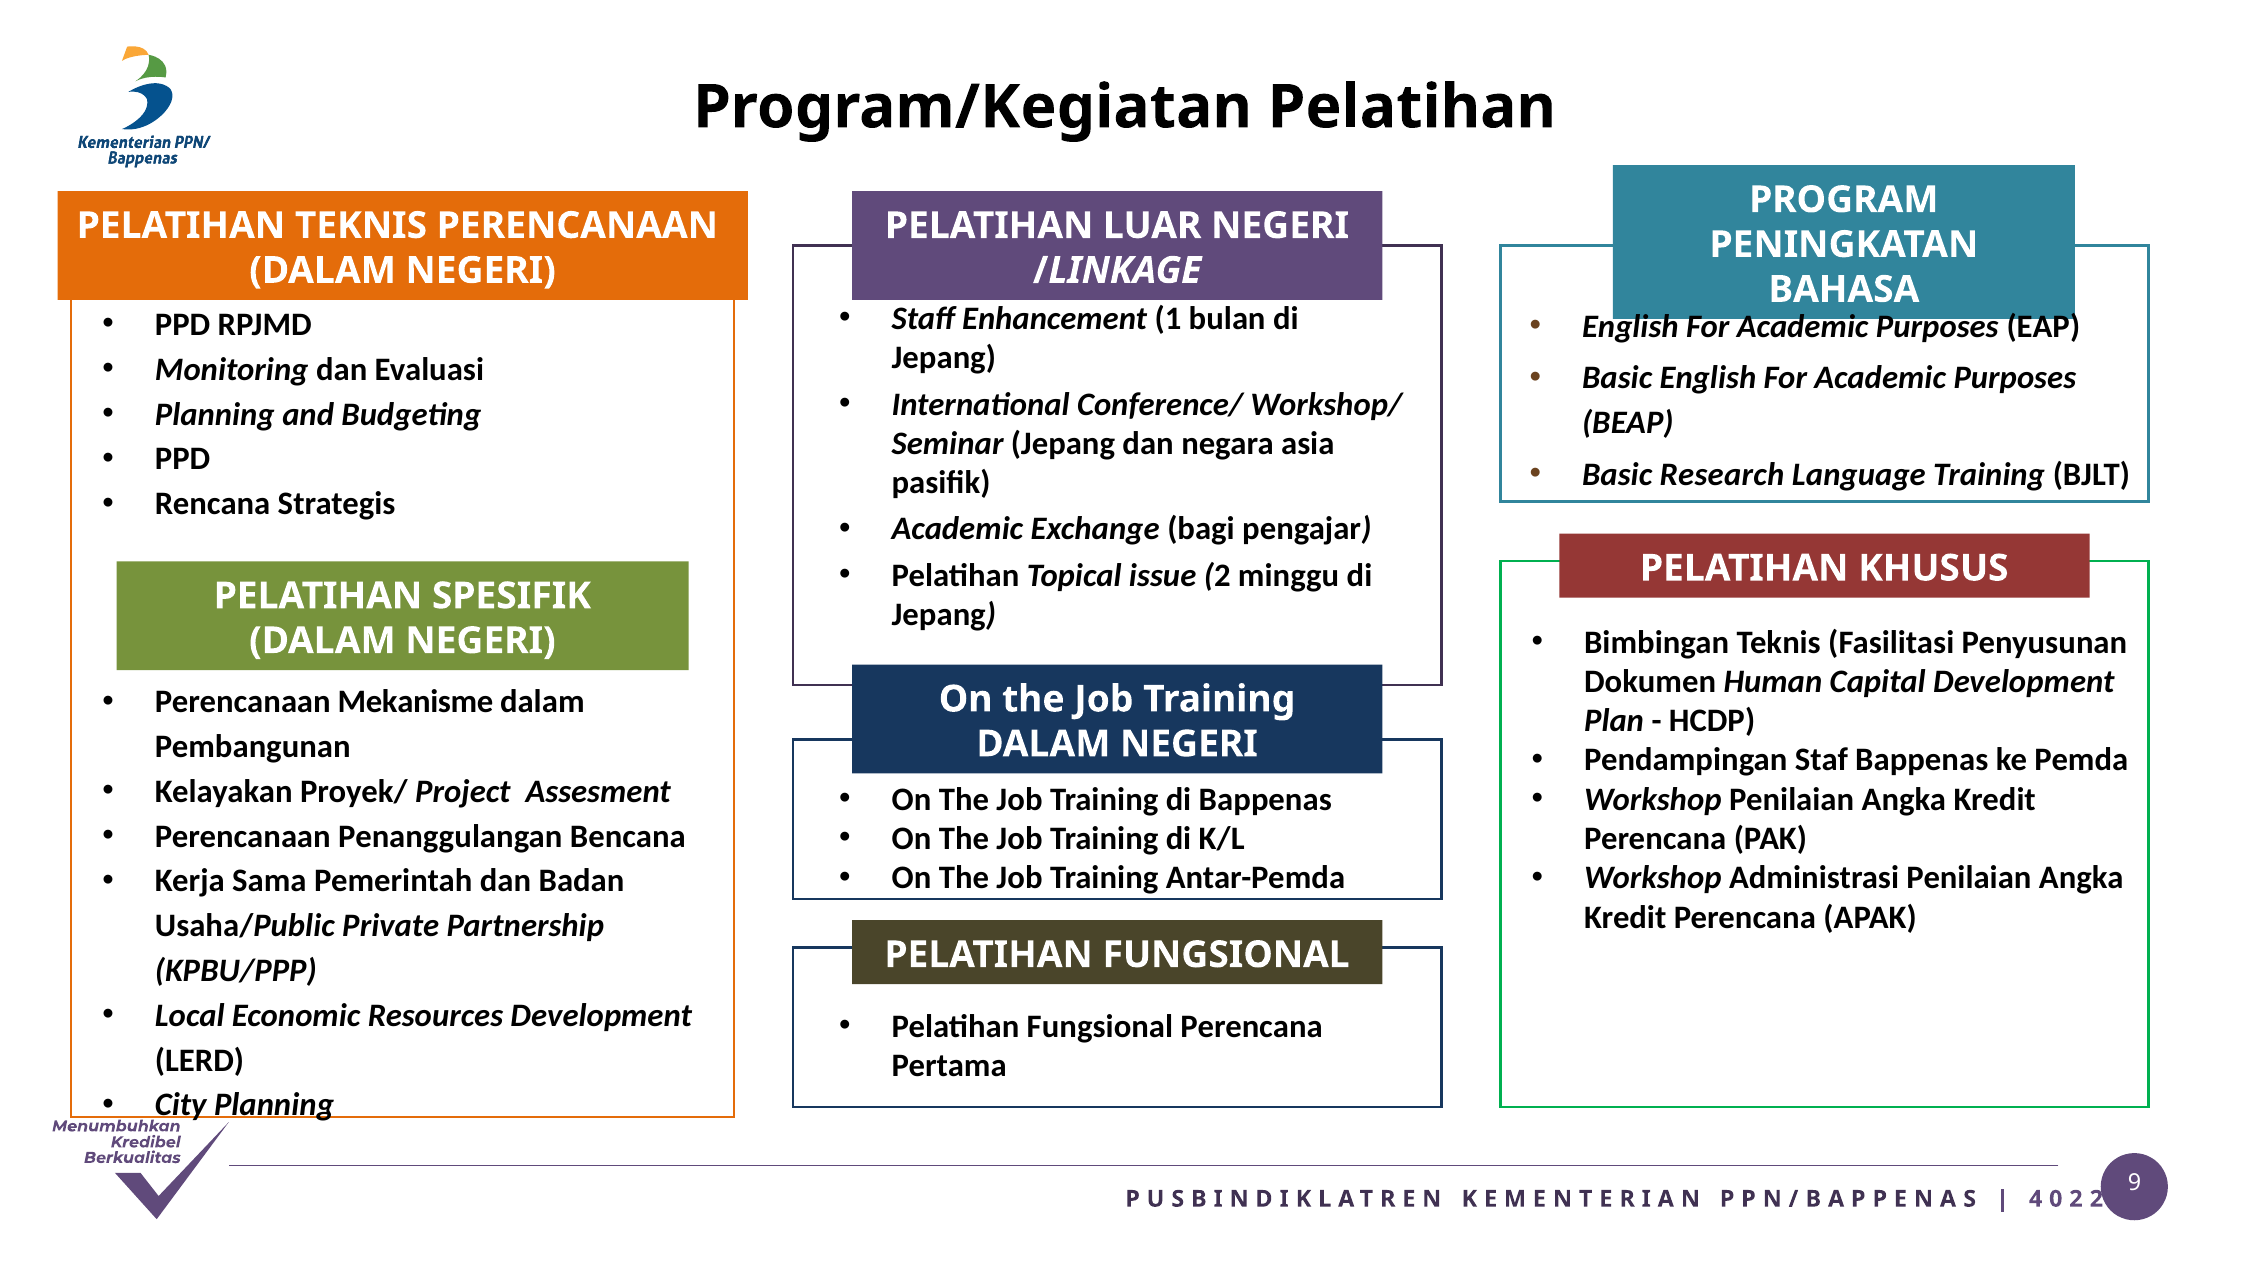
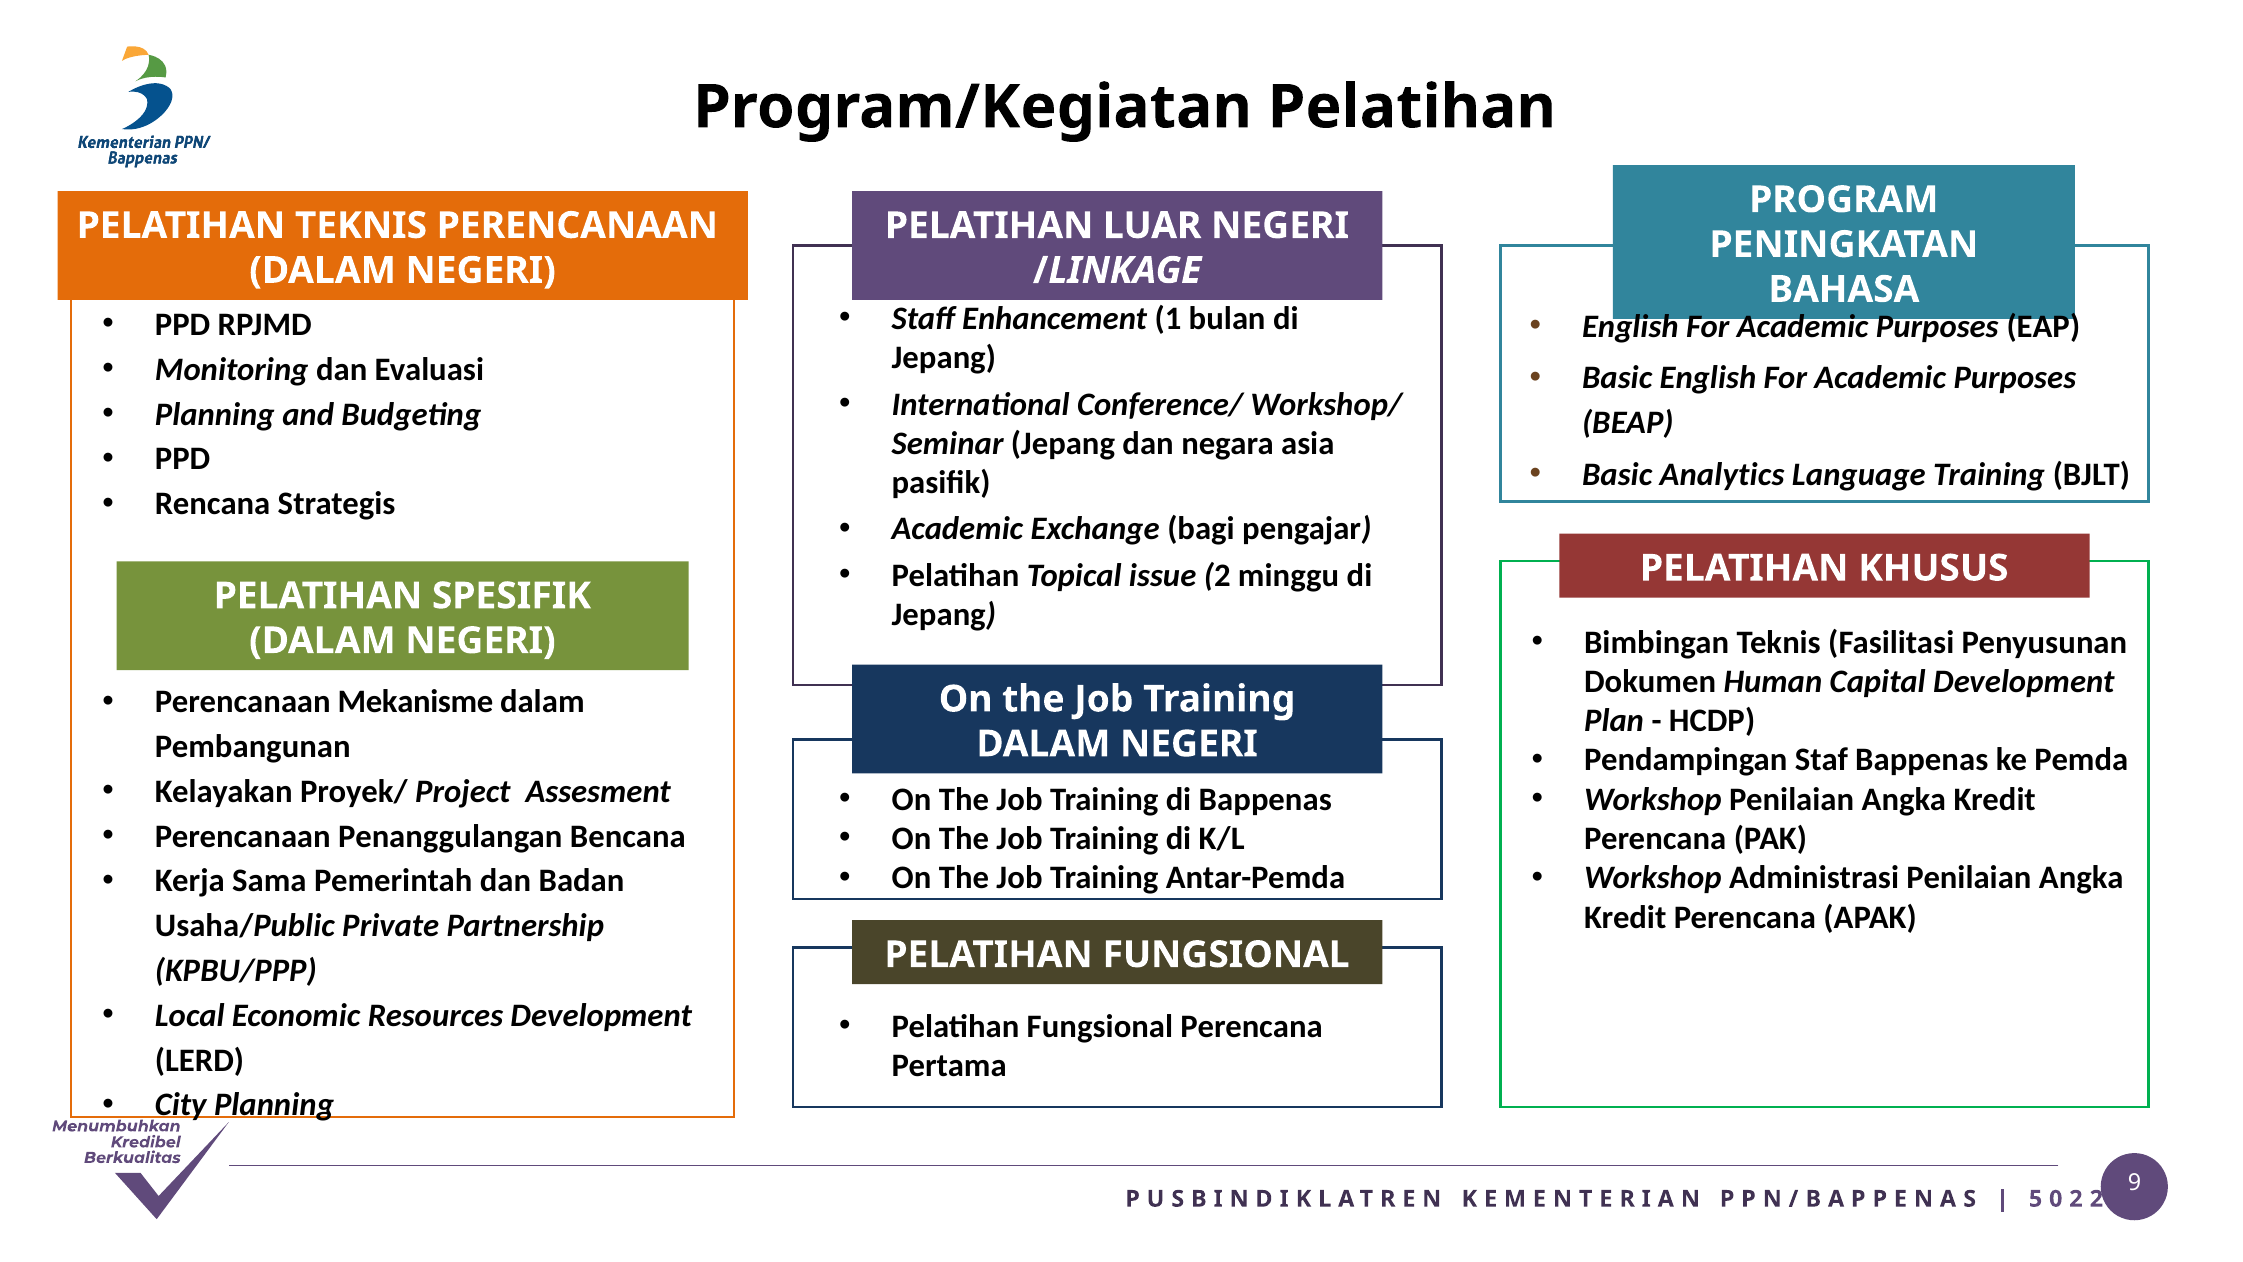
Research: Research -> Analytics (1722, 475)
4: 4 -> 5 (2036, 1199)
